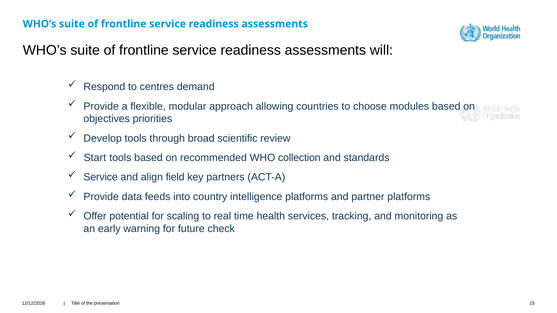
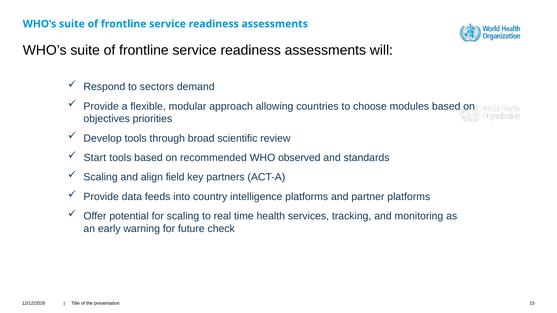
centres: centres -> sectors (157, 87)
collection: collection -> observed (299, 158)
Service: Service -> Scaling (101, 177)
